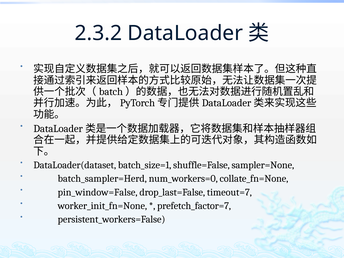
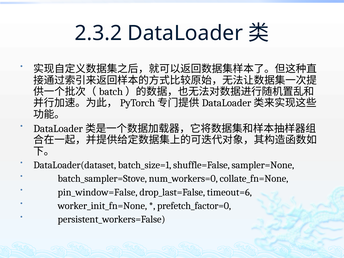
batch_sampler=Herd: batch_sampler=Herd -> batch_sampler=Stove (102, 179)
timeout=7: timeout=7 -> timeout=6 (229, 192)
prefetch_factor=7: prefetch_factor=7 -> prefetch_factor=0 (194, 206)
